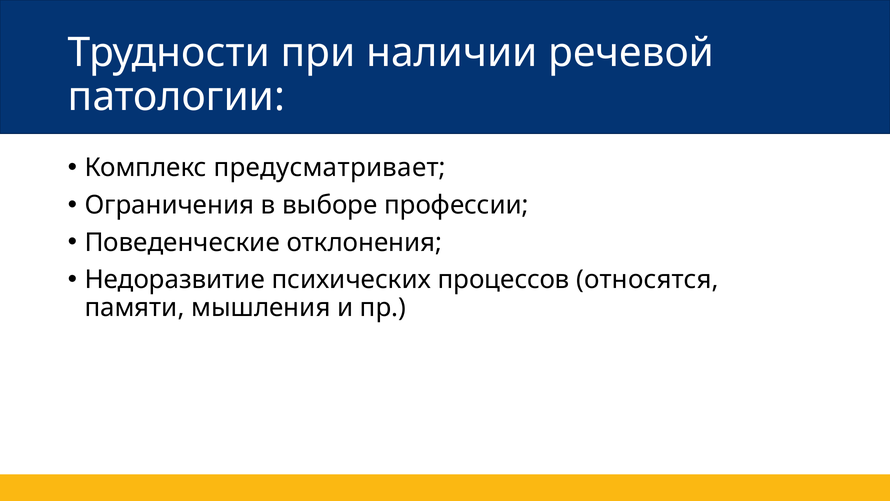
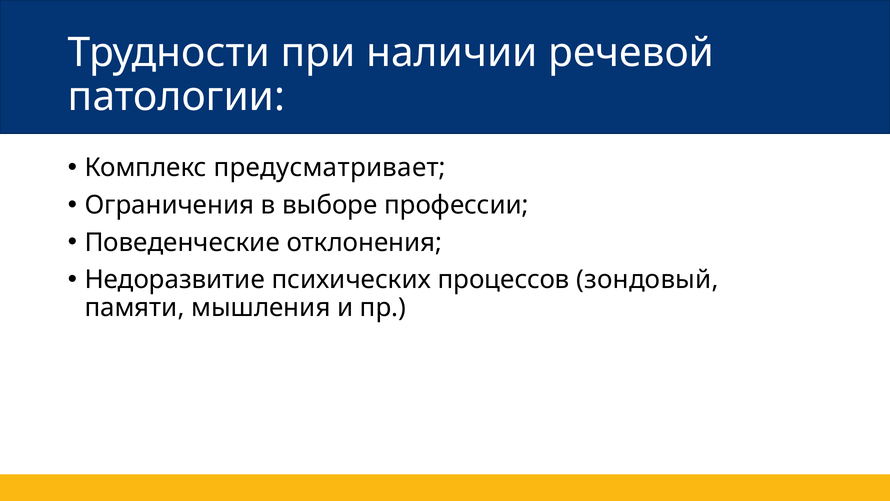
относятся: относятся -> зондовый (648, 280)
